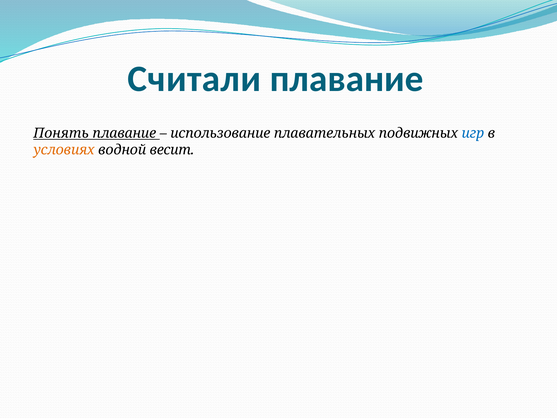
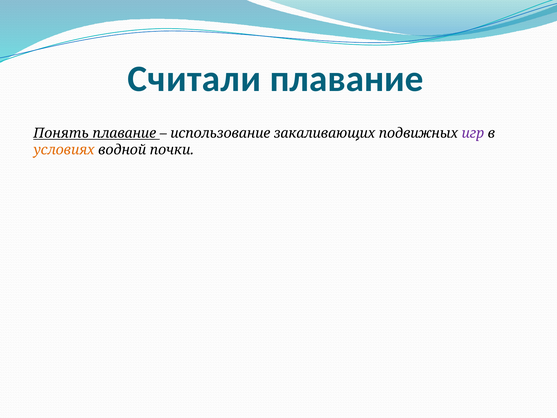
плавательных: плавательных -> закаливающих (325, 133)
игр colour: blue -> purple (473, 133)
весит: весит -> почки (172, 150)
